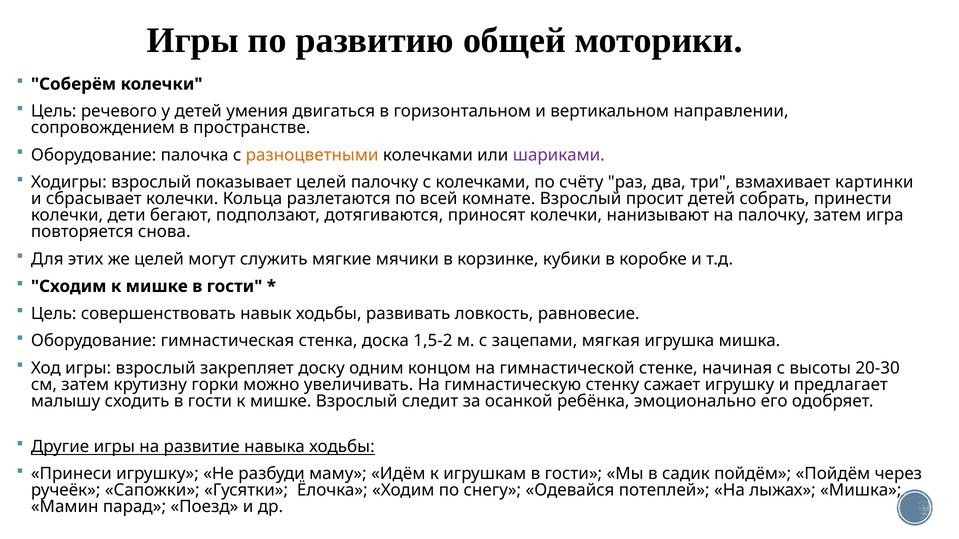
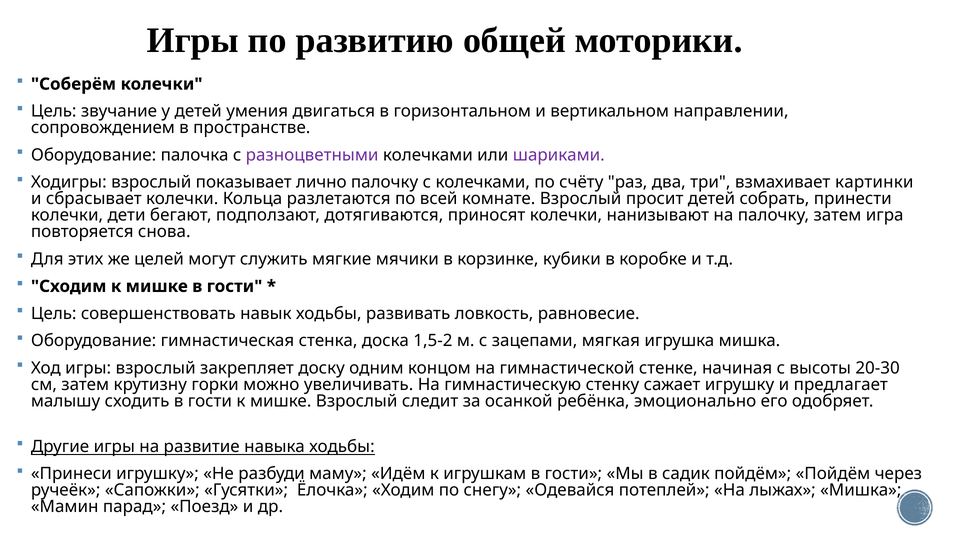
речевого: речевого -> звучание (119, 111)
разноцветными colour: orange -> purple (312, 155)
показывает целей: целей -> лично (321, 183)
